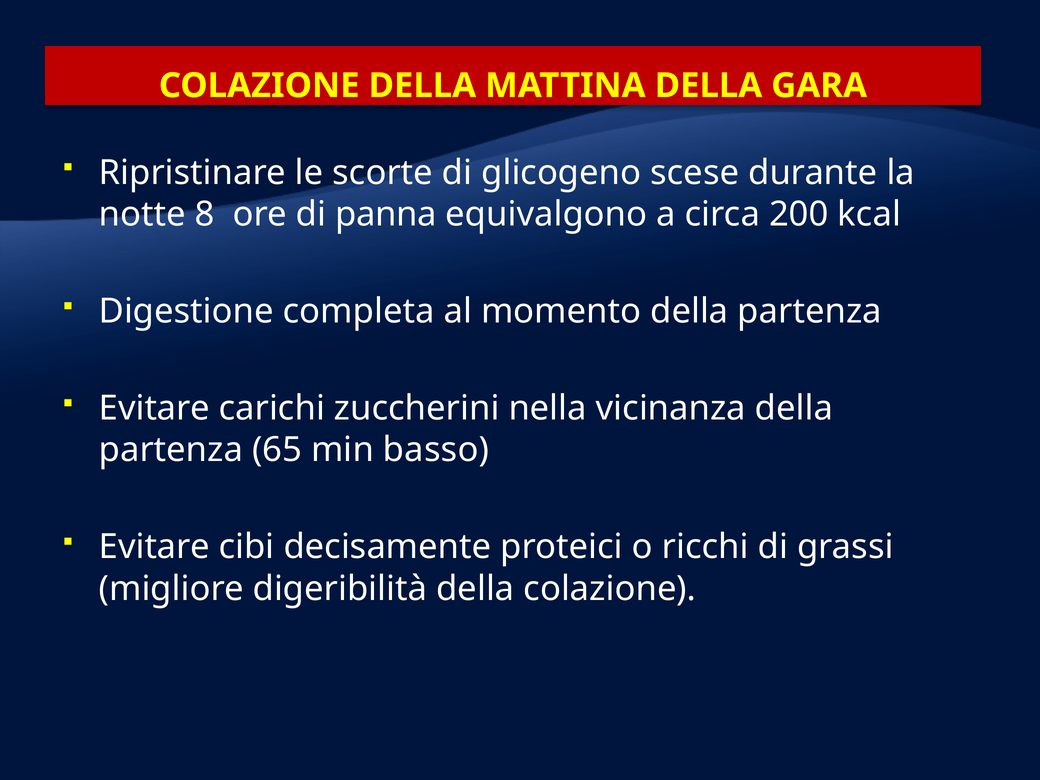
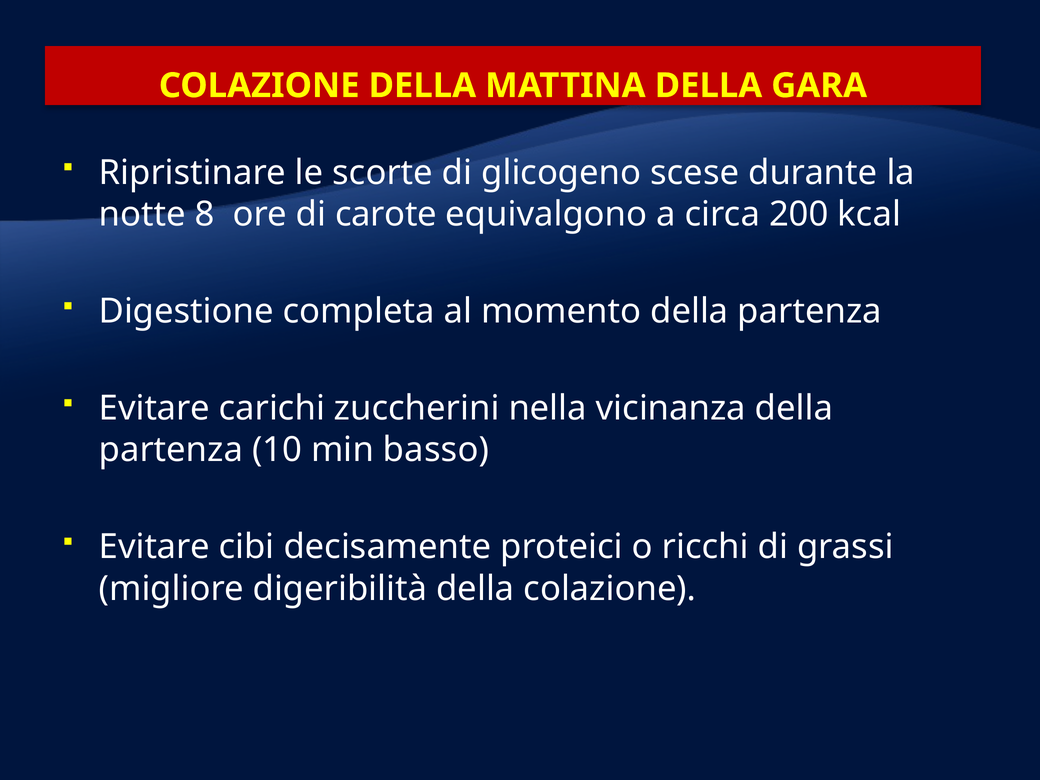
panna: panna -> carote (386, 214)
65: 65 -> 10 (277, 450)
